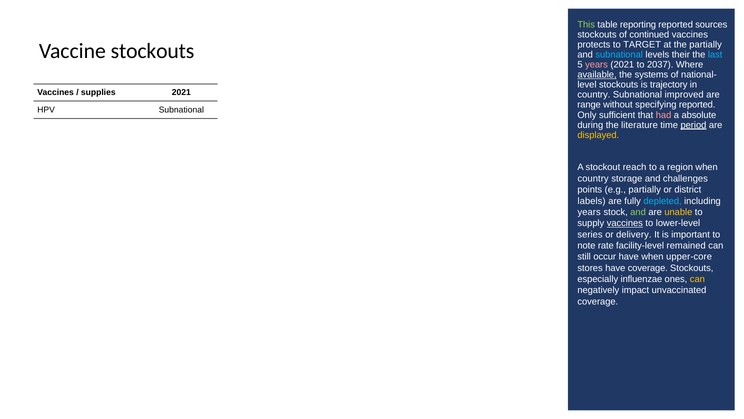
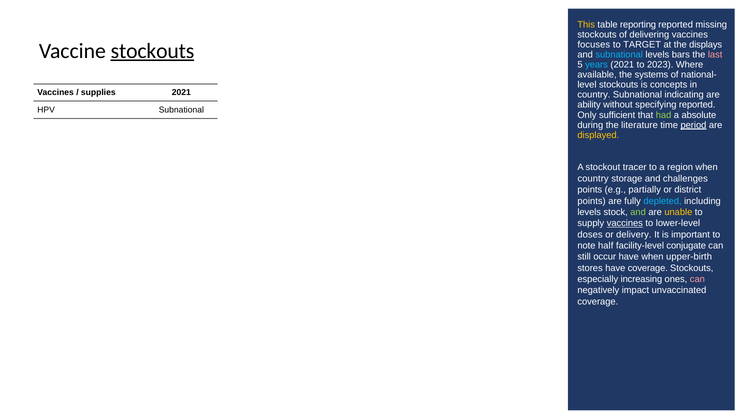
This colour: light green -> yellow (586, 24)
sources: sources -> missing (711, 24)
continued: continued -> delivering (649, 34)
protects: protects -> focuses (594, 45)
the partially: partially -> displays (706, 45)
stockouts underline: none -> present (153, 51)
their: their -> bars (681, 55)
last colour: light blue -> pink (715, 55)
years colour: pink -> light blue (596, 65)
2037: 2037 -> 2023 (660, 65)
available underline: present -> none (597, 75)
trajectory: trajectory -> concepts (669, 85)
improved: improved -> indicating (684, 95)
range: range -> ability (589, 105)
had colour: pink -> light green (664, 115)
reach: reach -> tracer (635, 167)
labels: labels -> points (592, 201)
years: years -> levels (589, 212)
series: series -> doses (590, 234)
rate: rate -> half (606, 245)
remained: remained -> conjugate (686, 245)
upper-core: upper-core -> upper-birth (689, 256)
influenzae: influenzae -> increasing (641, 279)
can colour: yellow -> pink (697, 279)
